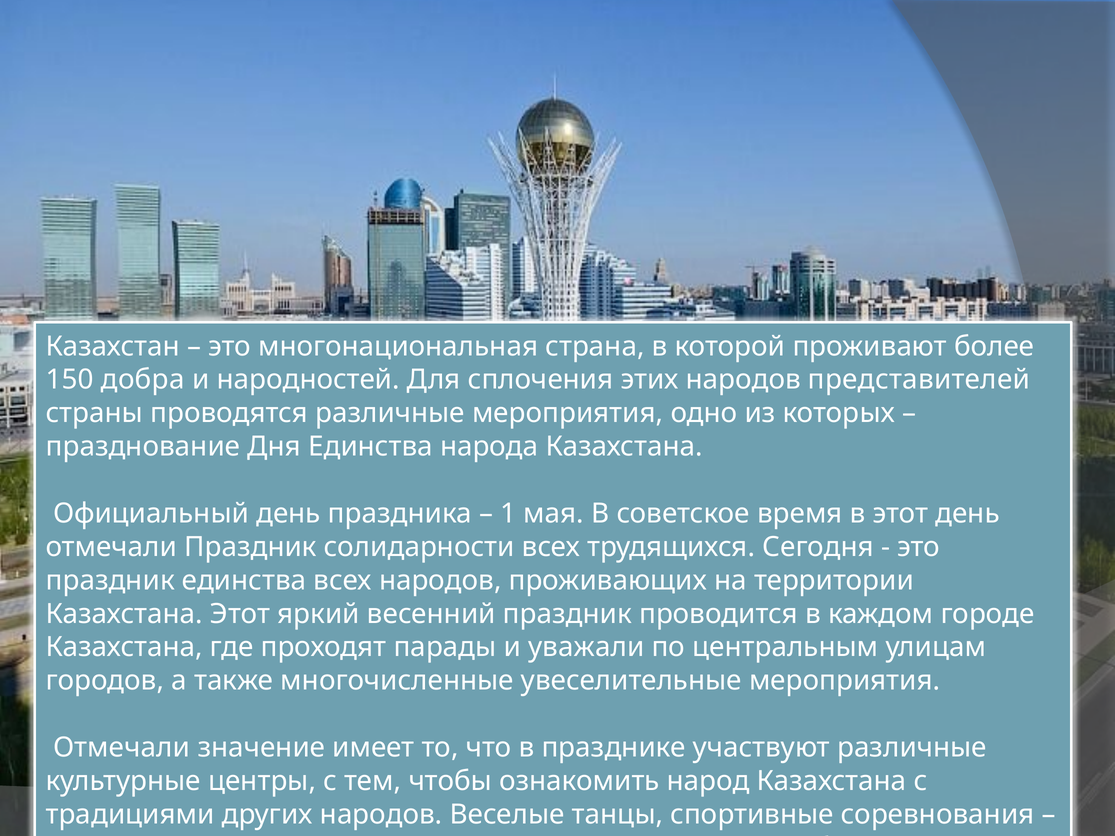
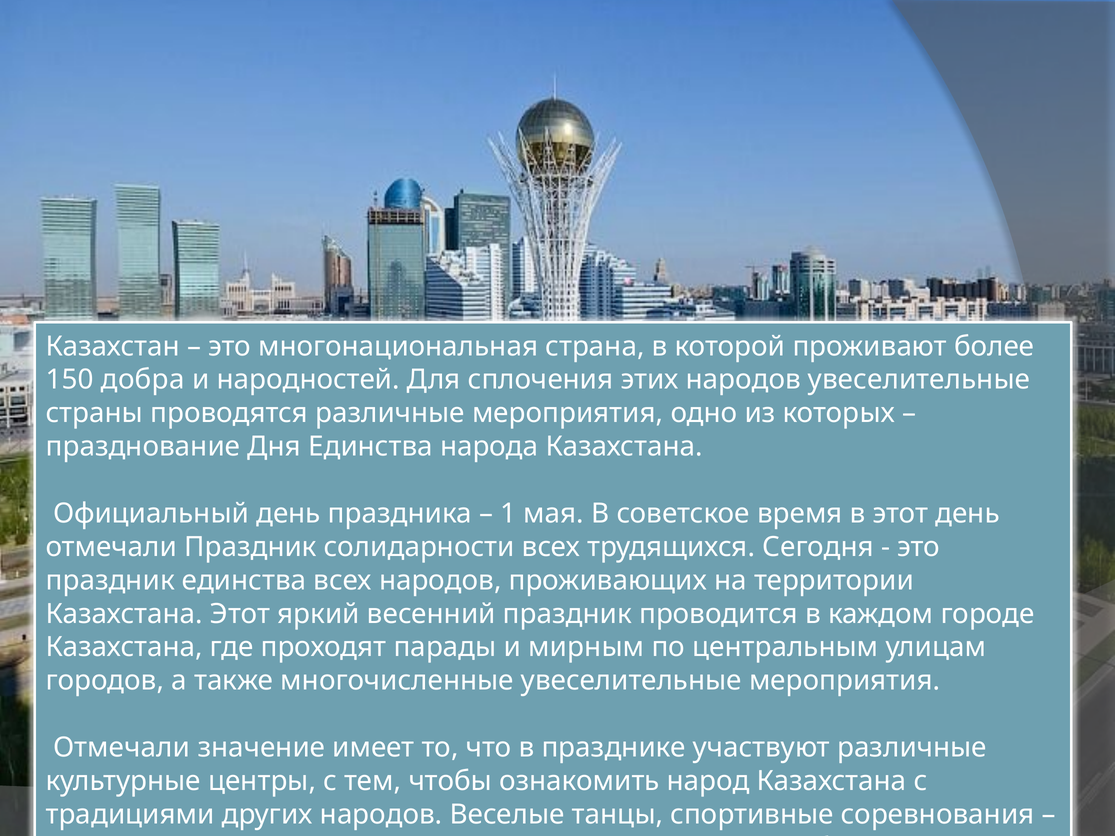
народов представителей: представителей -> увеселительные (919, 380)
уважали: уважали -> мирным (586, 647)
